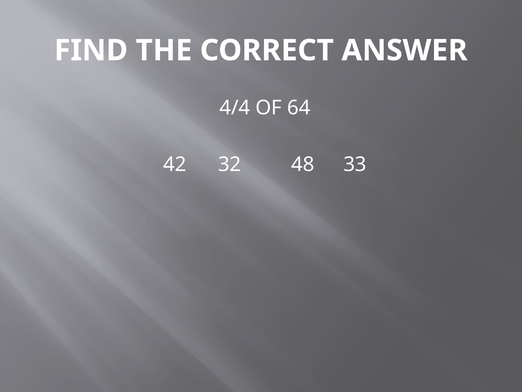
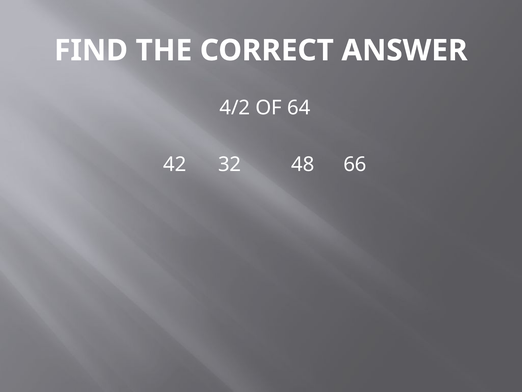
4/4: 4/4 -> 4/2 (235, 108)
33: 33 -> 66 (355, 164)
